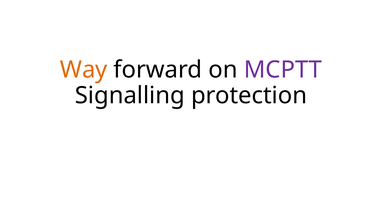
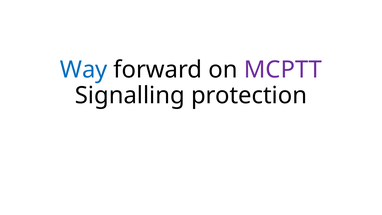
Way colour: orange -> blue (84, 70)
